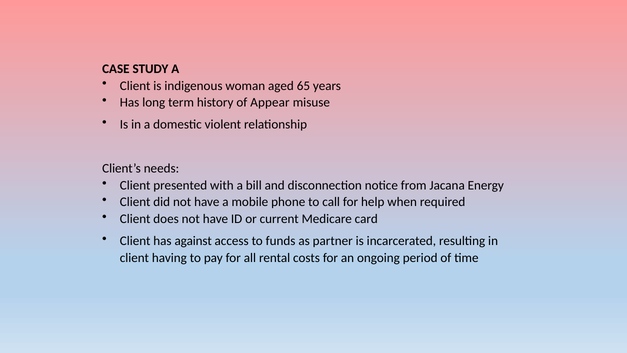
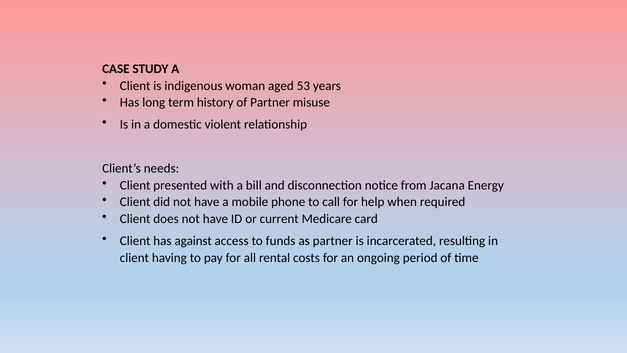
65: 65 -> 53 (303, 86)
of Appear: Appear -> Partner (270, 102)
